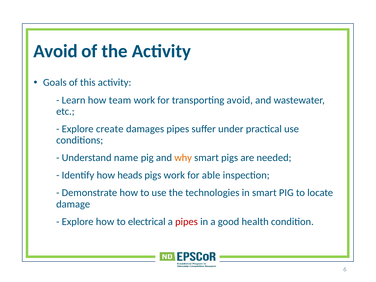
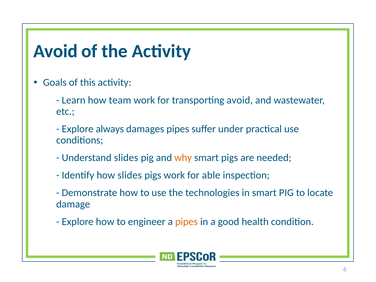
create: create -> always (110, 129)
Understand name: name -> slides (126, 158)
how heads: heads -> slides (130, 175)
electrical: electrical -> engineer (147, 222)
pipes colour: red -> orange (186, 222)
